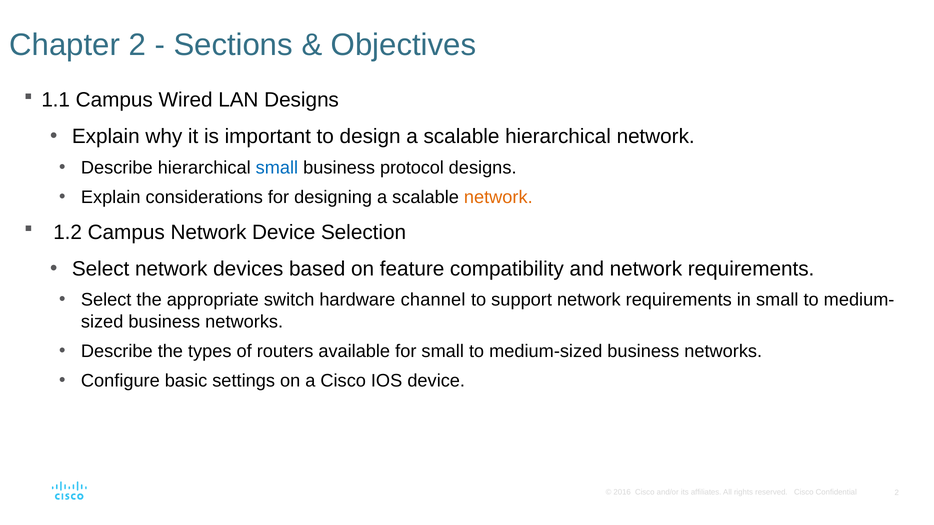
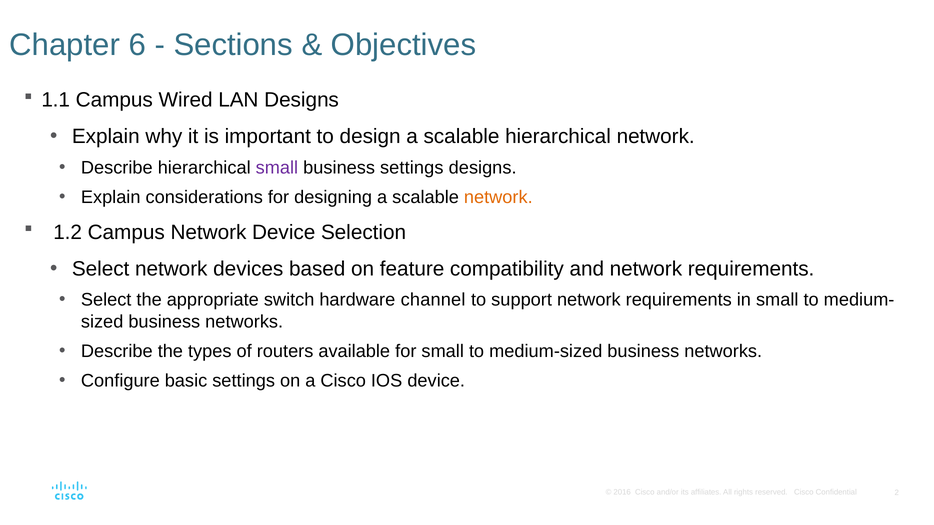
Chapter 2: 2 -> 6 (137, 45)
small colour: blue -> purple (277, 168)
business protocol: protocol -> settings (412, 168)
